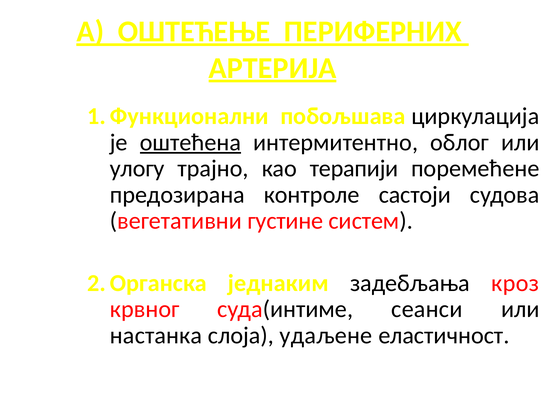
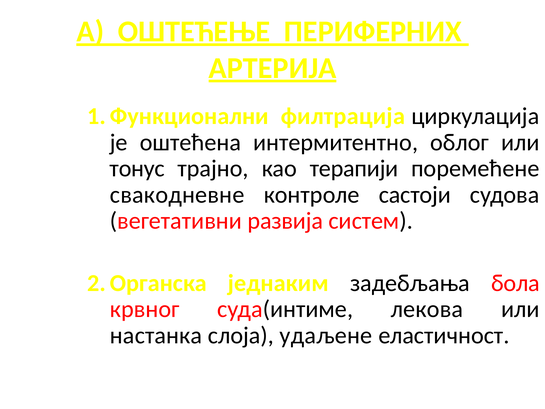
побољшава: побољшава -> филтрација (343, 116)
оштећена underline: present -> none (190, 142)
улогу: улогу -> тонус (137, 168)
предозирана: предозирана -> свакодневне (177, 195)
густине: густине -> развија (285, 221)
кроз: кроз -> бола (515, 283)
сеанси: сеанси -> лекова (427, 309)
